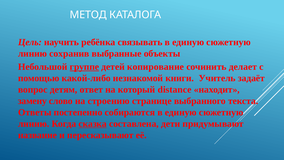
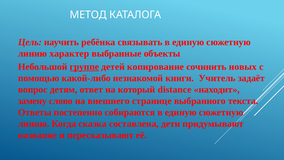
сохранив: сохранив -> характер (69, 53)
делает: делает -> новых (243, 67)
строению: строению -> внешнего (109, 101)
сказка underline: present -> none (93, 124)
